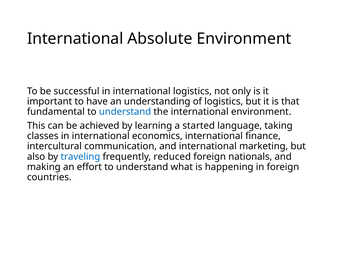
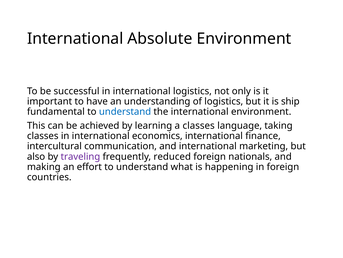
that: that -> ship (290, 101)
a started: started -> classes (199, 125)
traveling colour: blue -> purple (80, 156)
